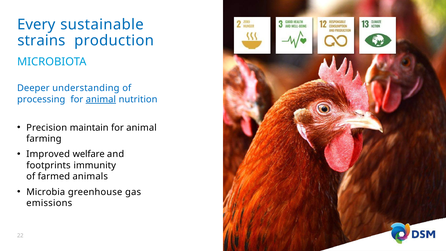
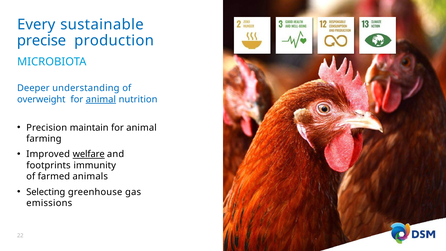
strains: strains -> precise (41, 41)
processing: processing -> overweight (41, 99)
welfare underline: none -> present (89, 154)
Microbia: Microbia -> Selecting (46, 192)
